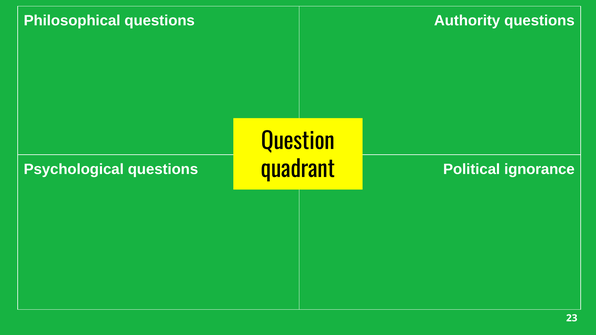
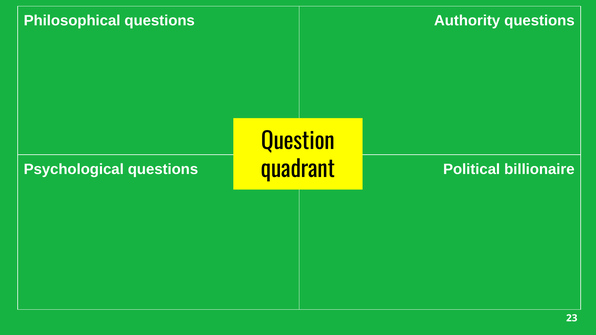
ignorance: ignorance -> billionaire (539, 169)
